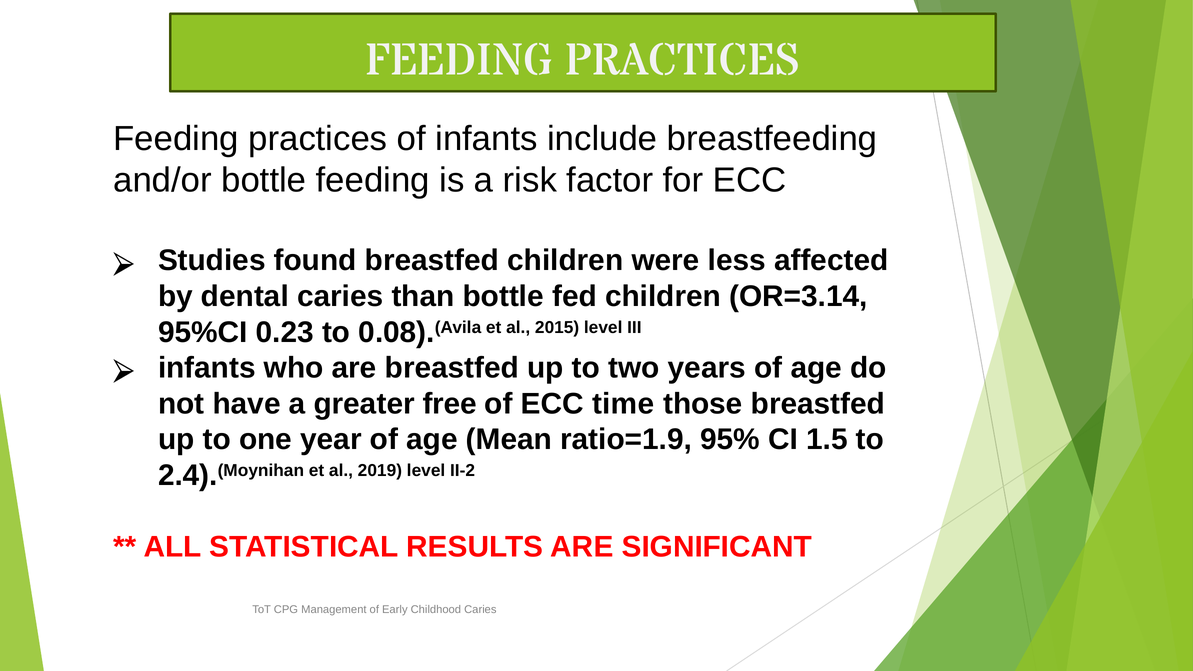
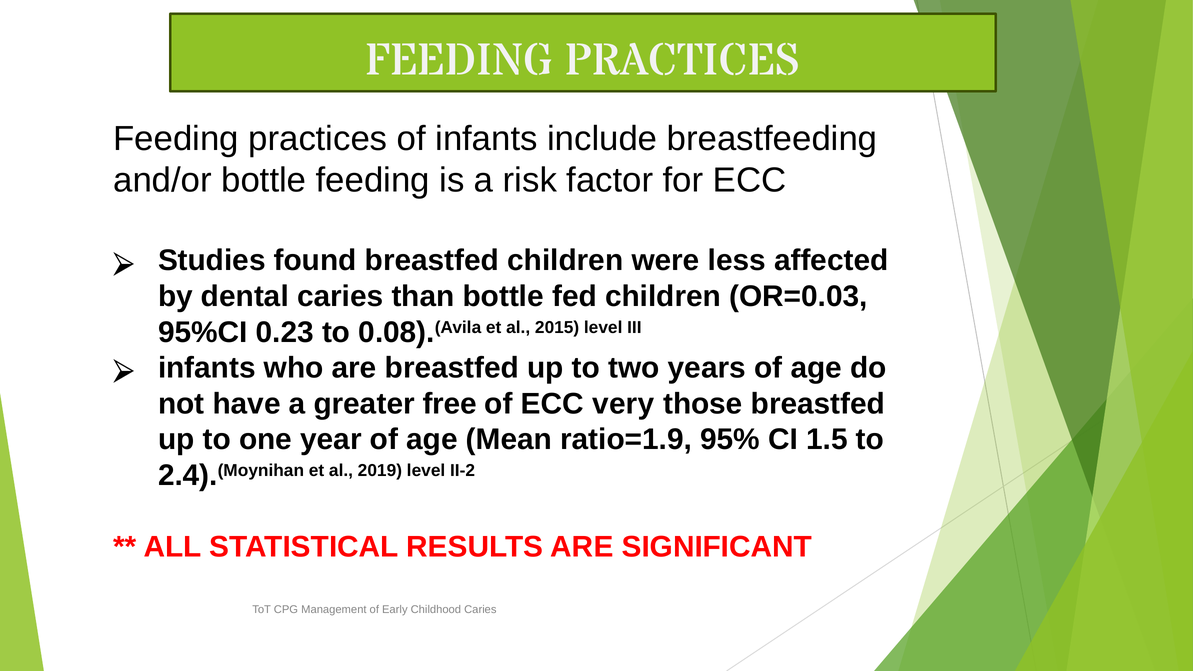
OR=3.14: OR=3.14 -> OR=0.03 (798, 296)
time: time -> very (623, 404)
